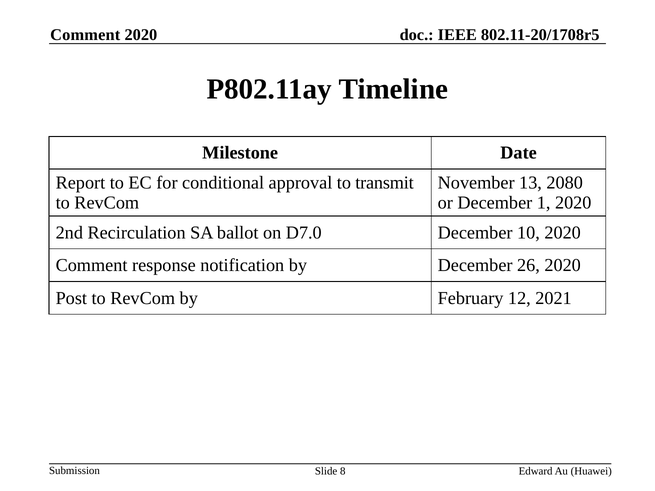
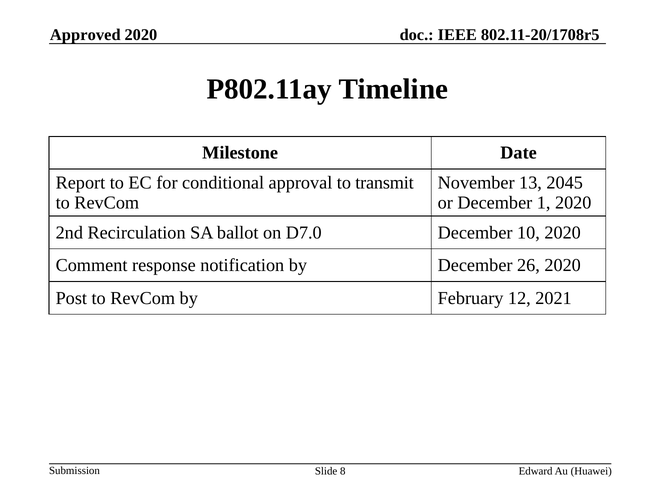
Comment: Comment -> Approved (85, 35)
2080: 2080 -> 2045 (565, 183)
